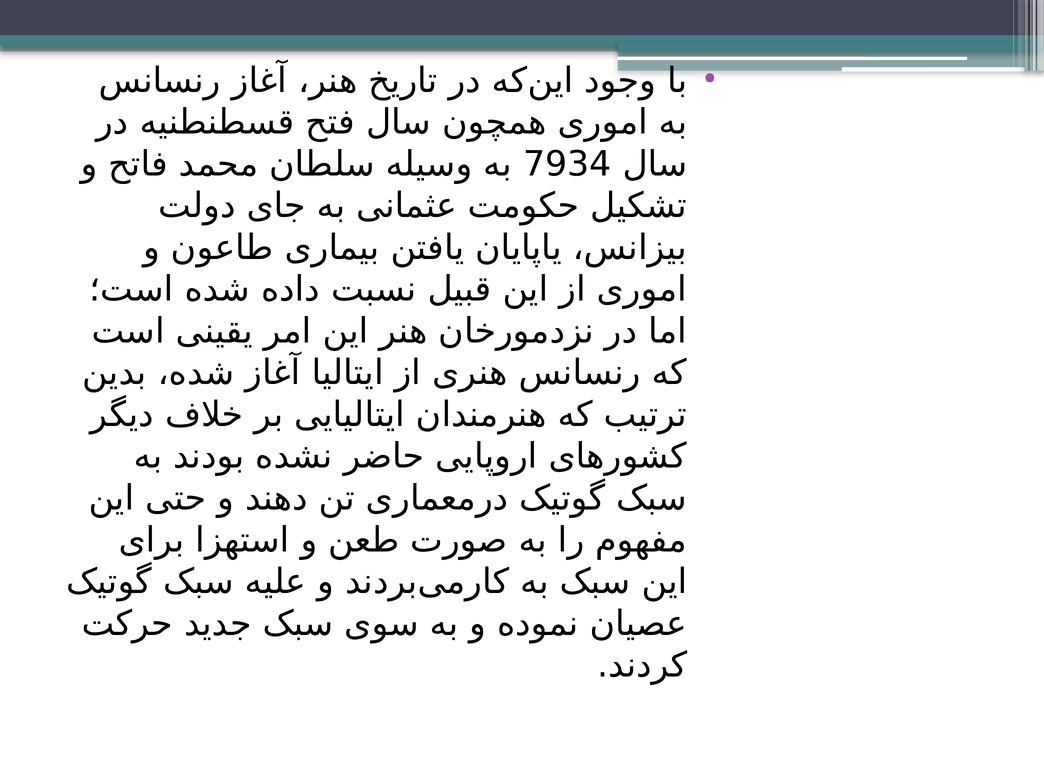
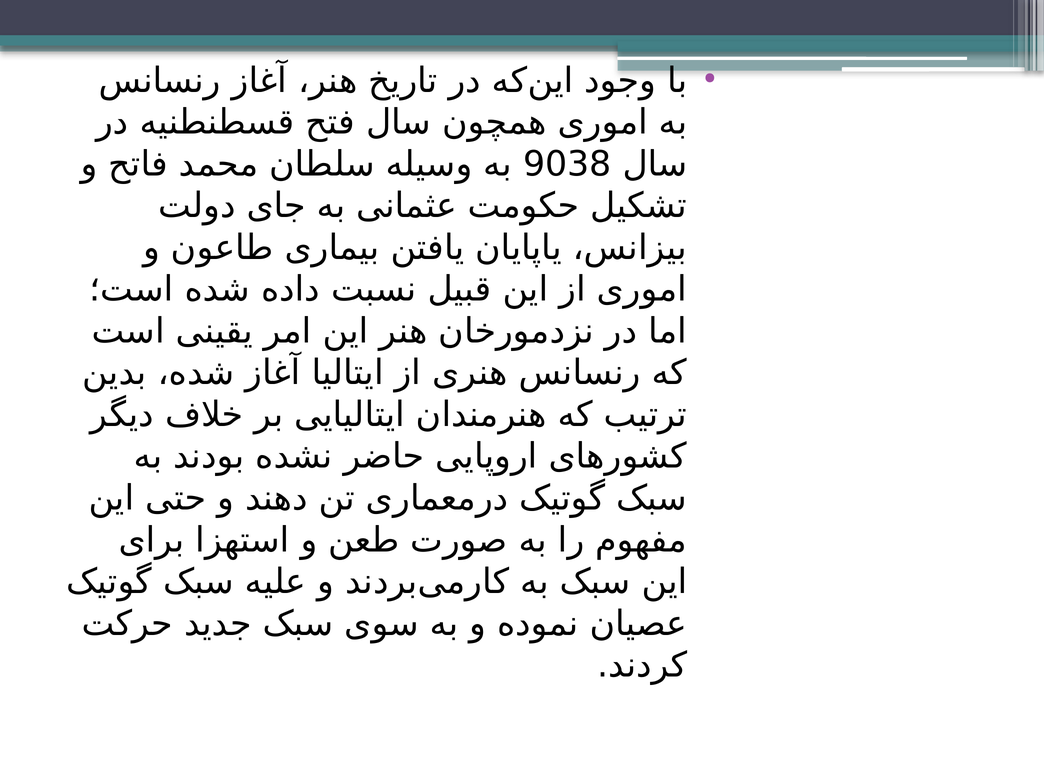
7934: 7934 -> 9038 (567, 164)
